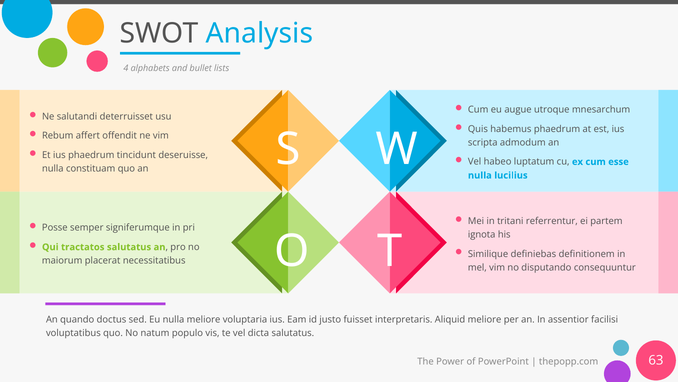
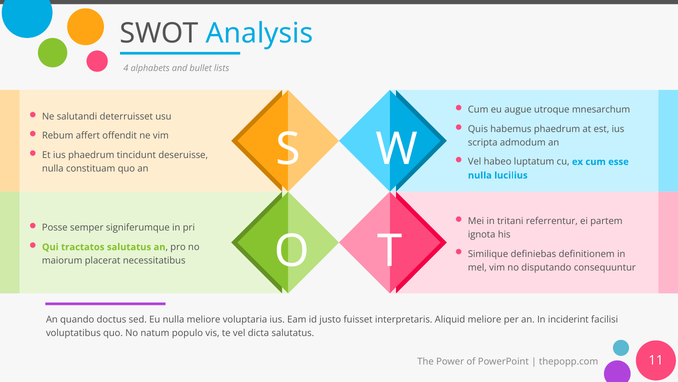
assentior: assentior -> inciderint (568, 319)
63: 63 -> 11 (656, 360)
